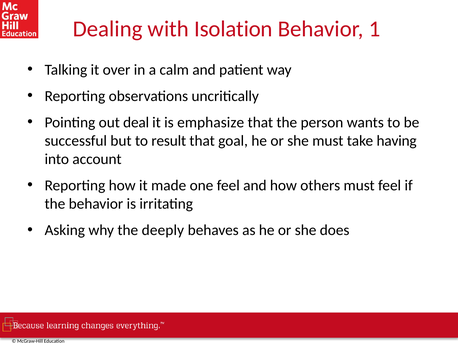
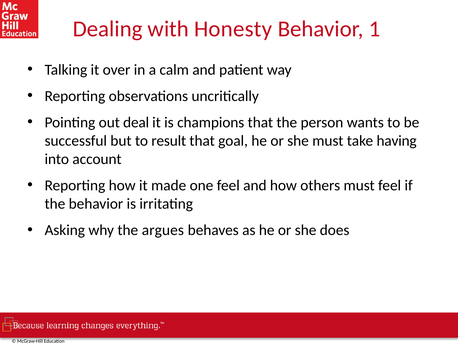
Isolation: Isolation -> Honesty (233, 29)
emphasize: emphasize -> champions (211, 123)
deeply: deeply -> argues (163, 231)
